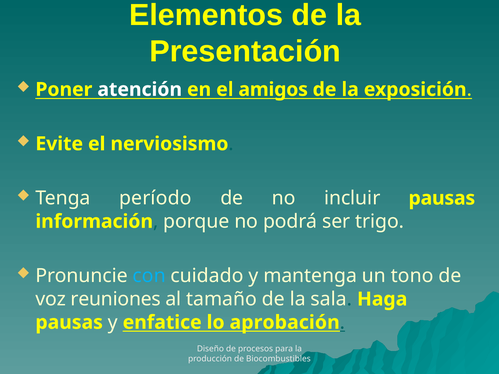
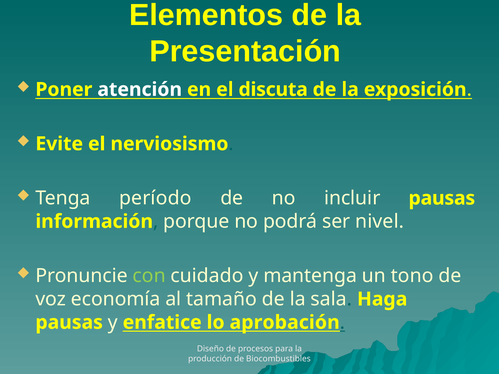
amigos: amigos -> discuta (273, 90)
trigo: trigo -> nivel (380, 222)
con colour: light blue -> light green (149, 276)
reuniones: reuniones -> economía (116, 299)
